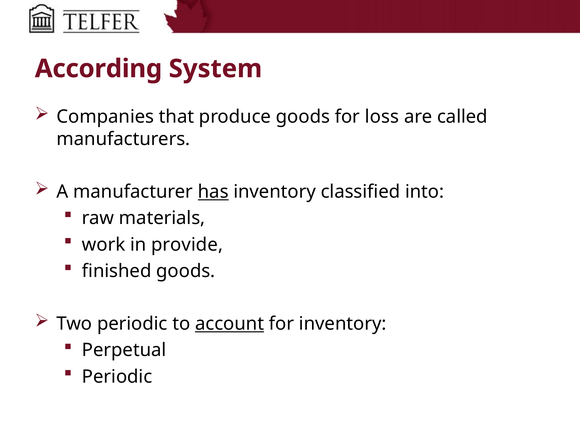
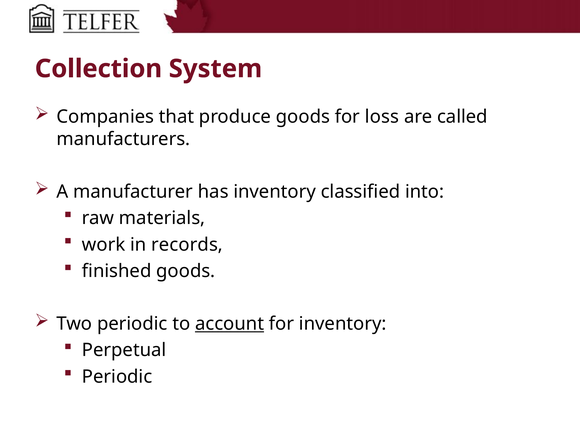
According: According -> Collection (98, 69)
has underline: present -> none (213, 192)
provide: provide -> records (187, 245)
